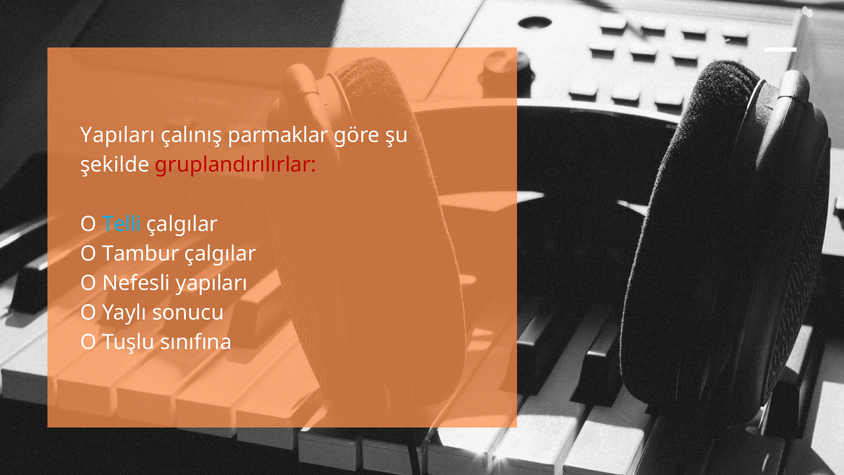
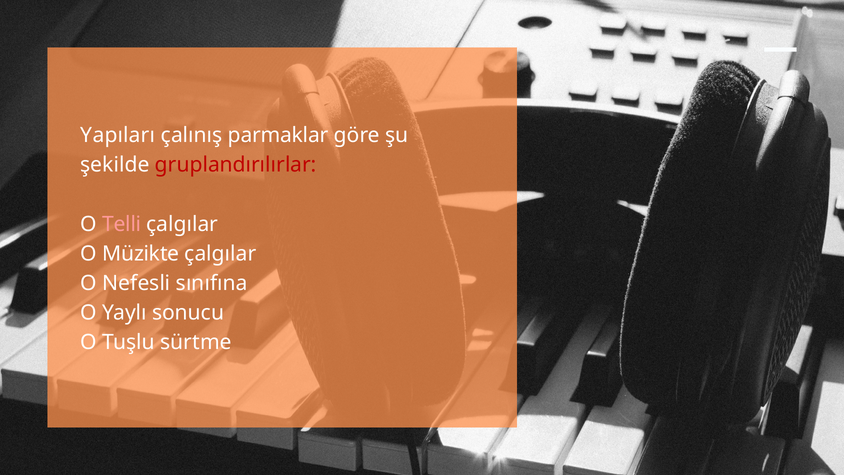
Telli colour: light blue -> pink (122, 224)
Tambur: Tambur -> Müzikte (141, 253)
Nefesli yapıları: yapıları -> sınıfına (212, 283)
sınıfına: sınıfına -> sürtme (196, 342)
